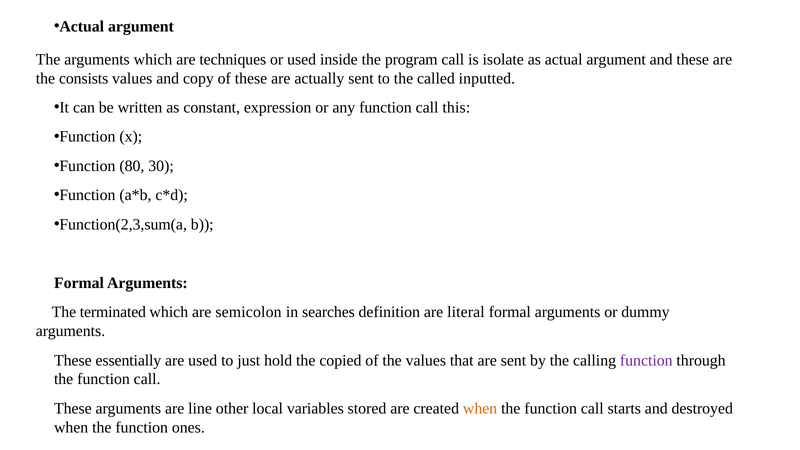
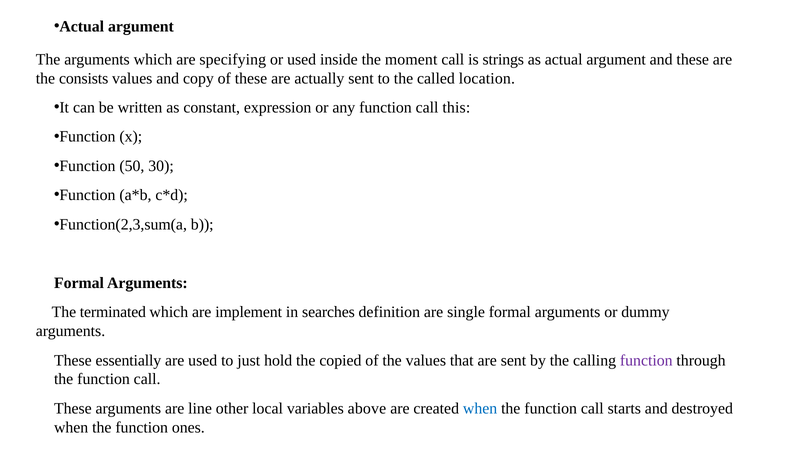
techniques: techniques -> specifying (233, 59)
program: program -> moment (411, 59)
isolate: isolate -> strings (503, 59)
inputted: inputted -> location (487, 78)
80: 80 -> 50 (132, 166)
semicolon: semicolon -> implement (249, 312)
literal: literal -> single (466, 312)
stored: stored -> above (367, 408)
when colour: orange -> blue (480, 408)
